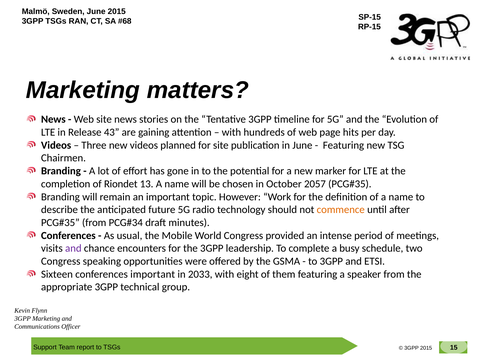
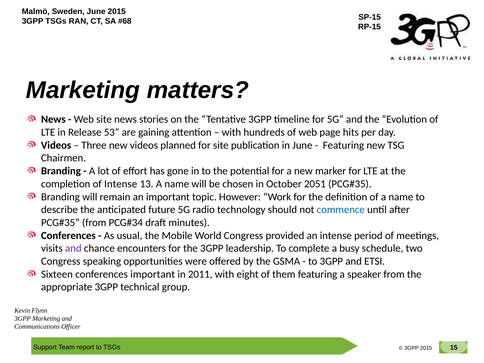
43: 43 -> 53 (112, 132)
of Riondet: Riondet -> Intense (121, 184)
2057: 2057 -> 2051 (315, 184)
commence colour: orange -> blue (341, 210)
2033: 2033 -> 2011 (200, 274)
